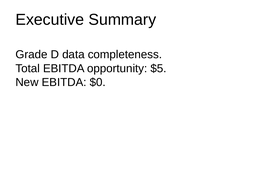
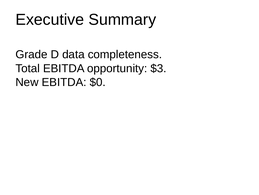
$5: $5 -> $3 (158, 68)
